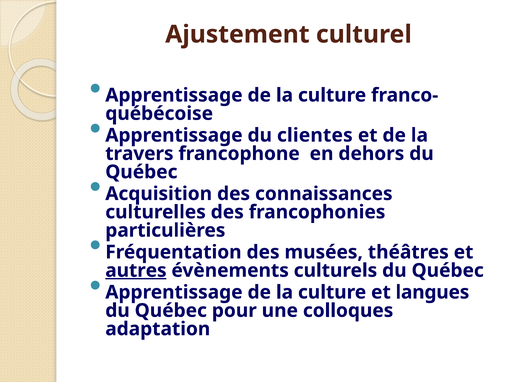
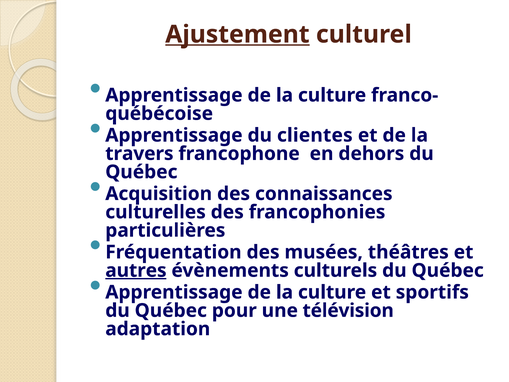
Ajustement underline: none -> present (237, 34)
langues: langues -> sportifs (432, 292)
colloques: colloques -> télévision (348, 310)
